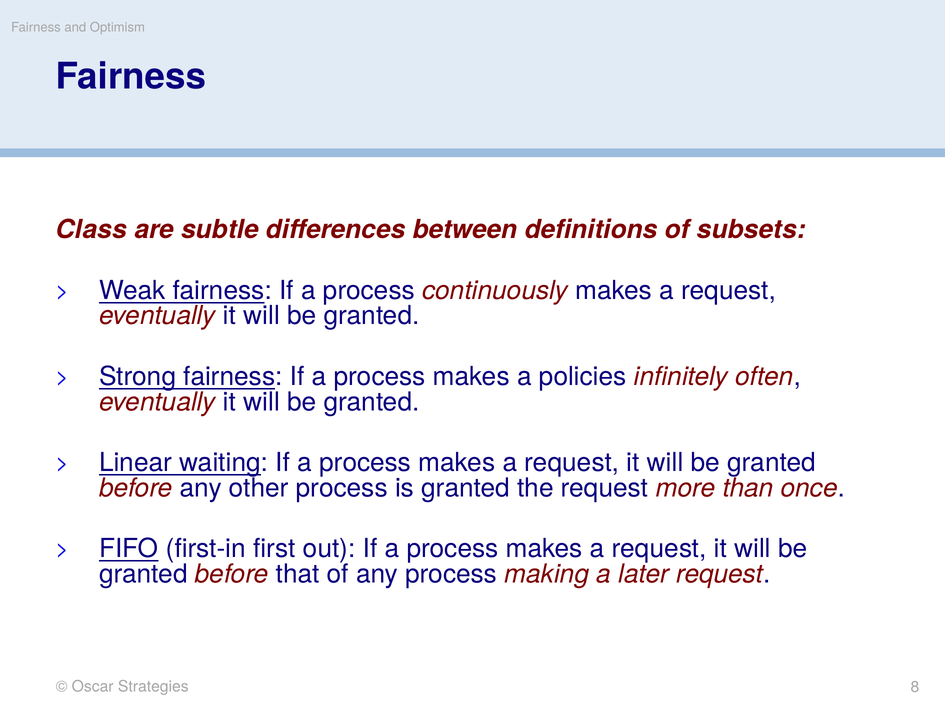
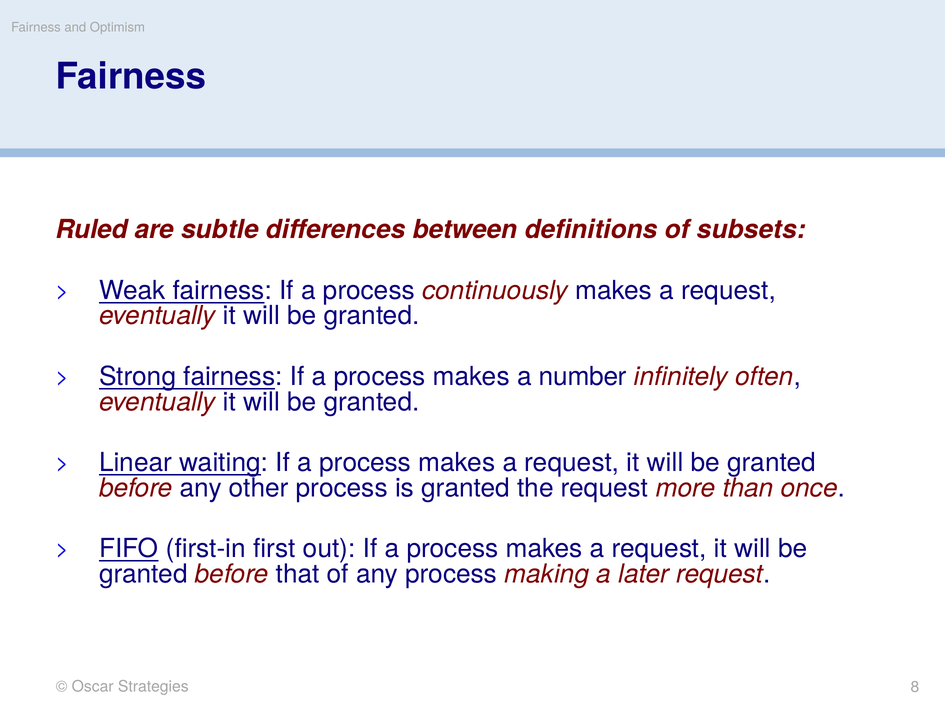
Class: Class -> Ruled (92, 230)
policies: policies -> number (583, 377)
